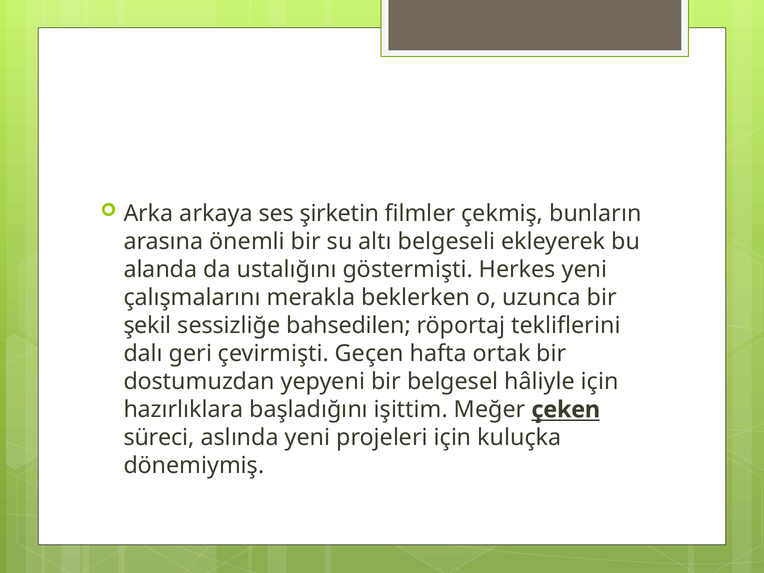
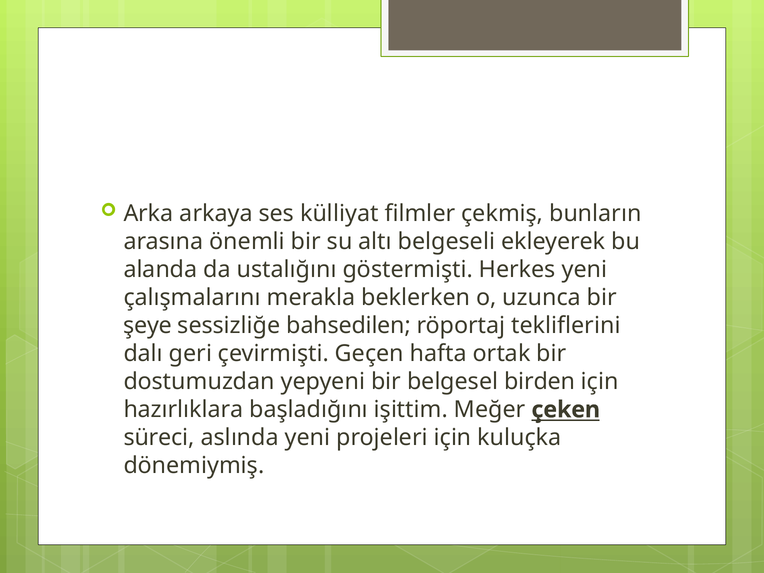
şirketin: şirketin -> külliyat (339, 214)
şekil: şekil -> şeye (148, 326)
hâliyle: hâliyle -> birden (540, 382)
